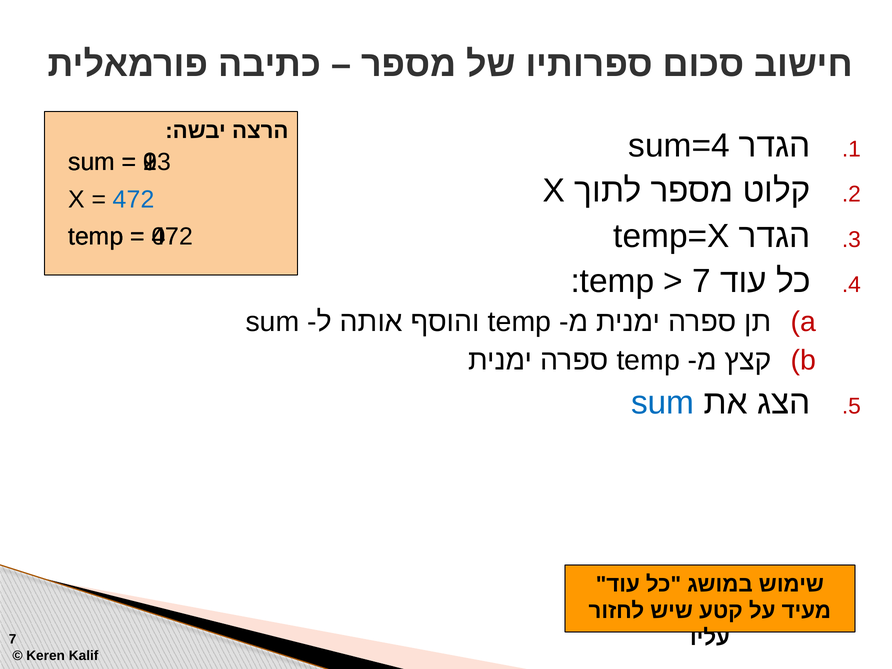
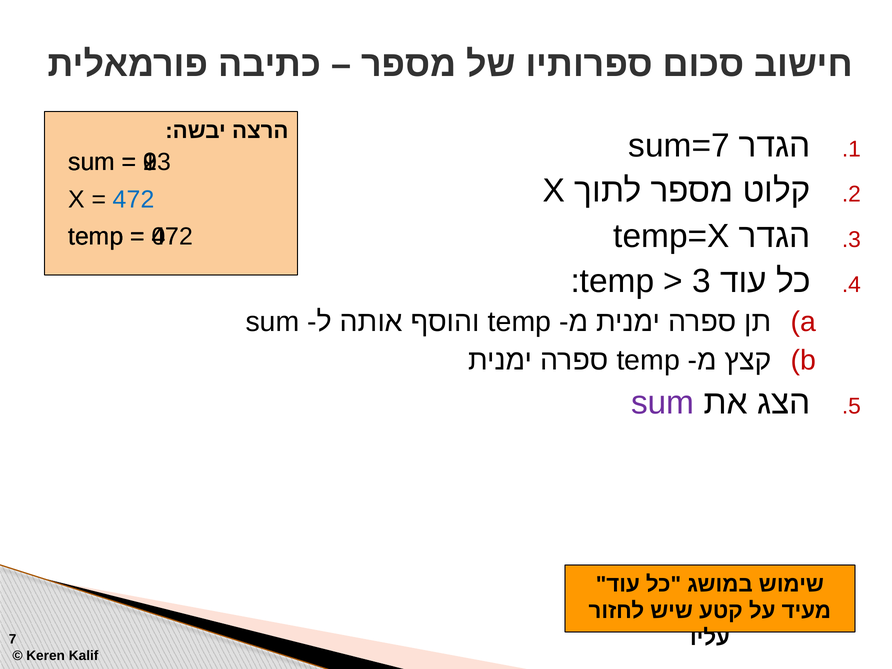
sum=4: sum=4 -> sum=7 (679, 146)
7: 7 -> 3 (701, 281)
sum colour: blue -> purple (663, 403)
